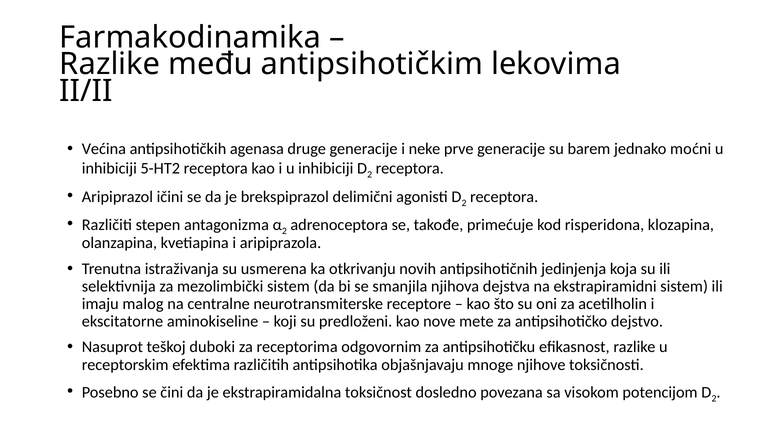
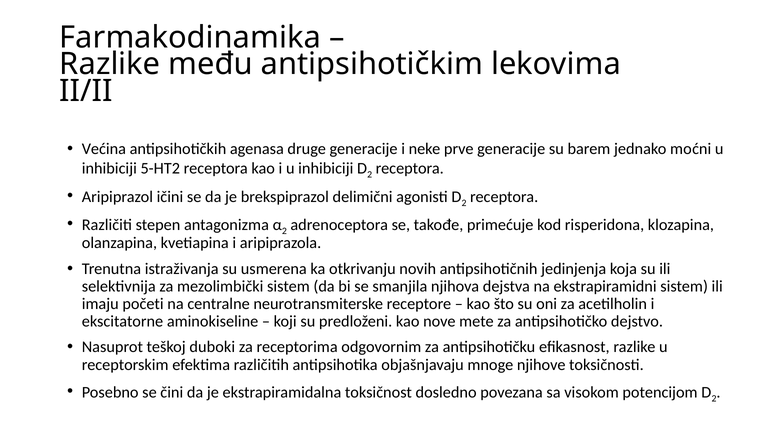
malog: malog -> početi (143, 304)
